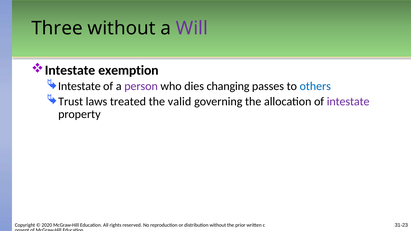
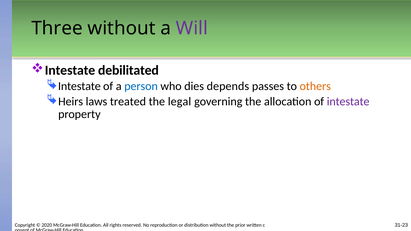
exemption: exemption -> debilitated (128, 70)
person colour: purple -> blue (141, 86)
changing: changing -> depends (228, 86)
others colour: blue -> orange (315, 86)
Trust: Trust -> Heirs (71, 102)
valid: valid -> legal (180, 102)
